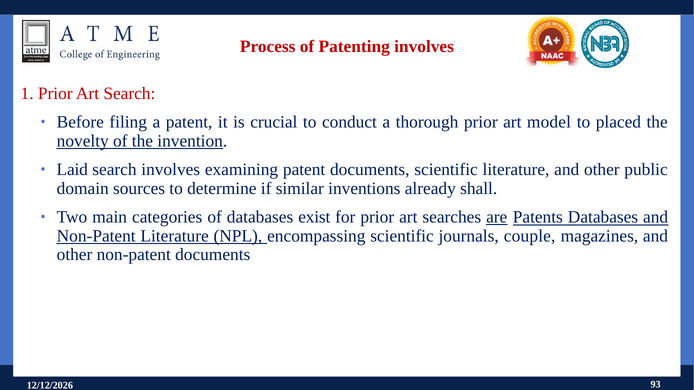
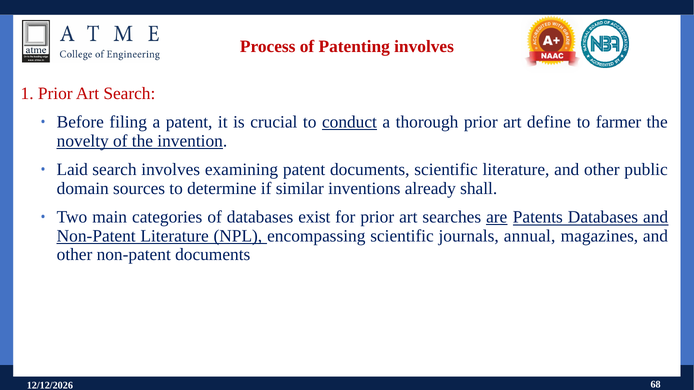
conduct underline: none -> present (349, 122)
model: model -> define (549, 122)
placed: placed -> farmer (619, 122)
couple: couple -> annual (530, 236)
93: 93 -> 68 (656, 385)
